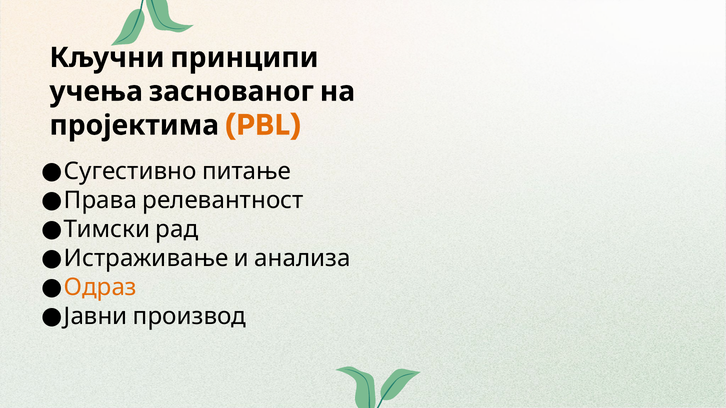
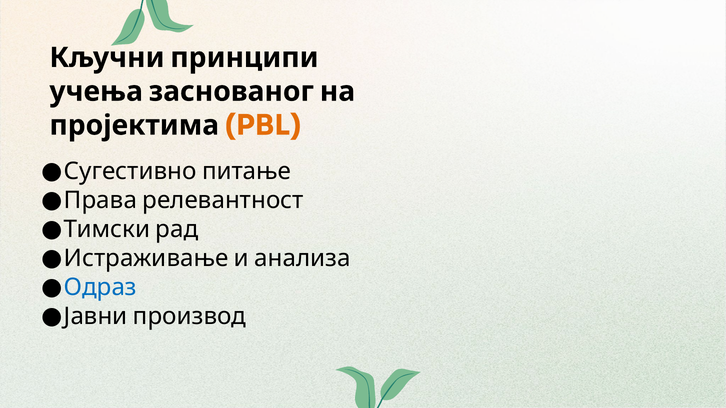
Одраз colour: orange -> blue (100, 287)
